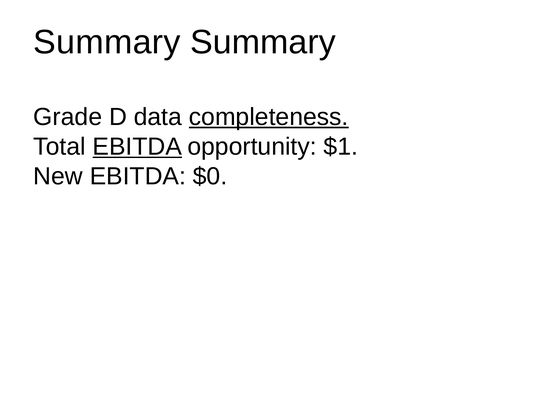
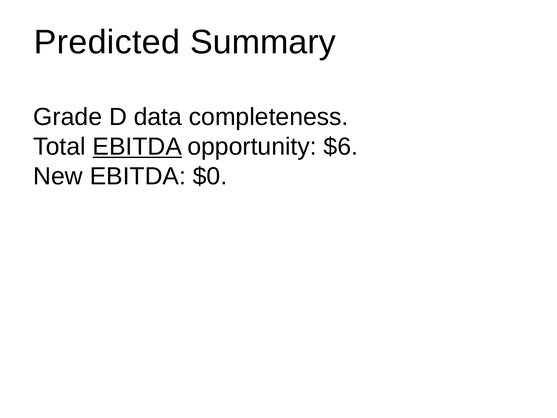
Summary: Summary -> Predicted (107, 42)
completeness underline: present -> none (269, 117)
$1: $1 -> $6 (341, 147)
